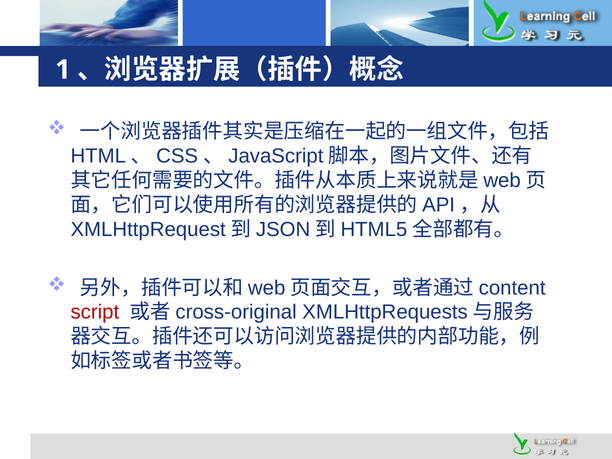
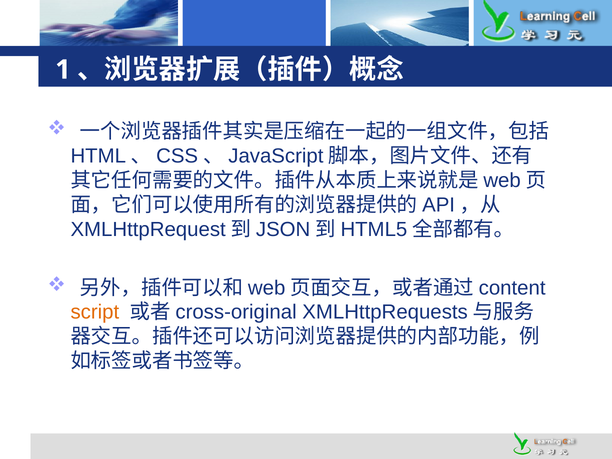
script colour: red -> orange (95, 312)
